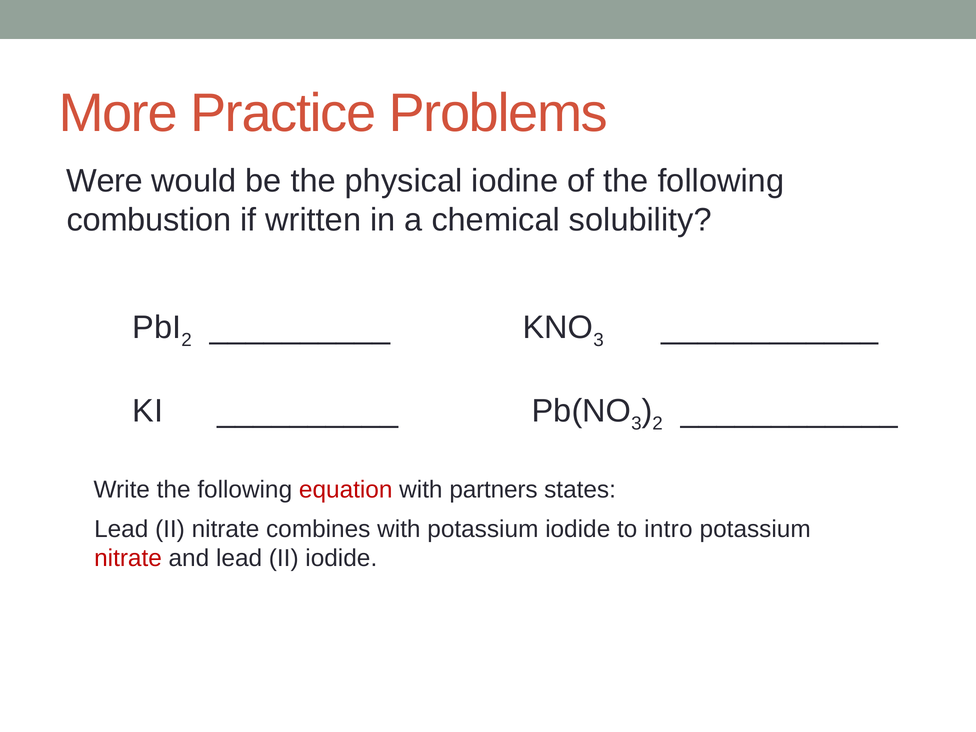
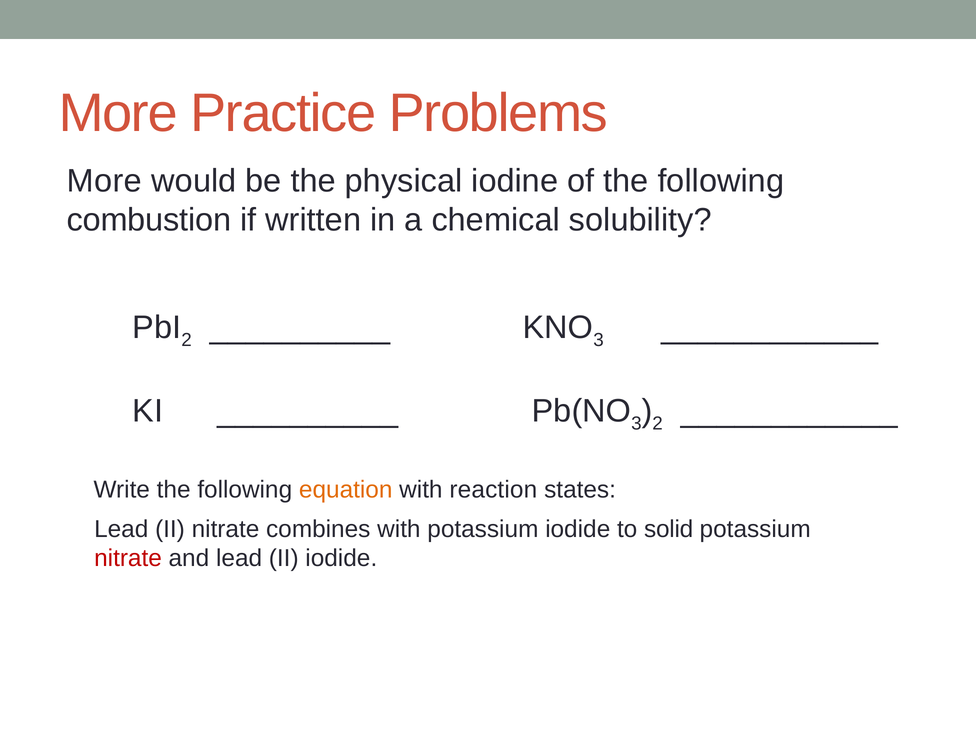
Were: Were -> More (104, 181)
equation colour: red -> orange (346, 490)
partners: partners -> reaction (493, 490)
intro: intro -> solid (669, 529)
